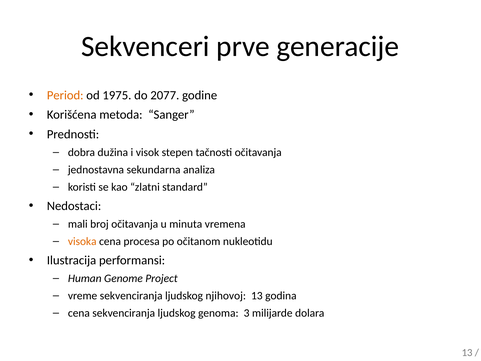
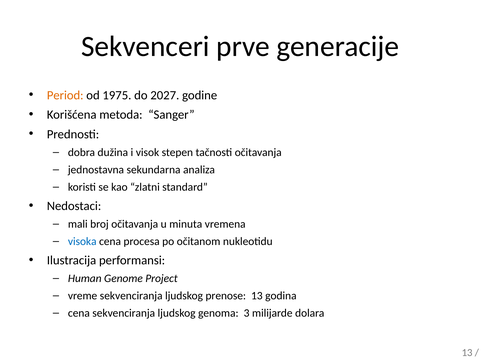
2077: 2077 -> 2027 (165, 95)
visoka colour: orange -> blue (82, 241)
njihovoj: njihovoj -> prenose (226, 295)
